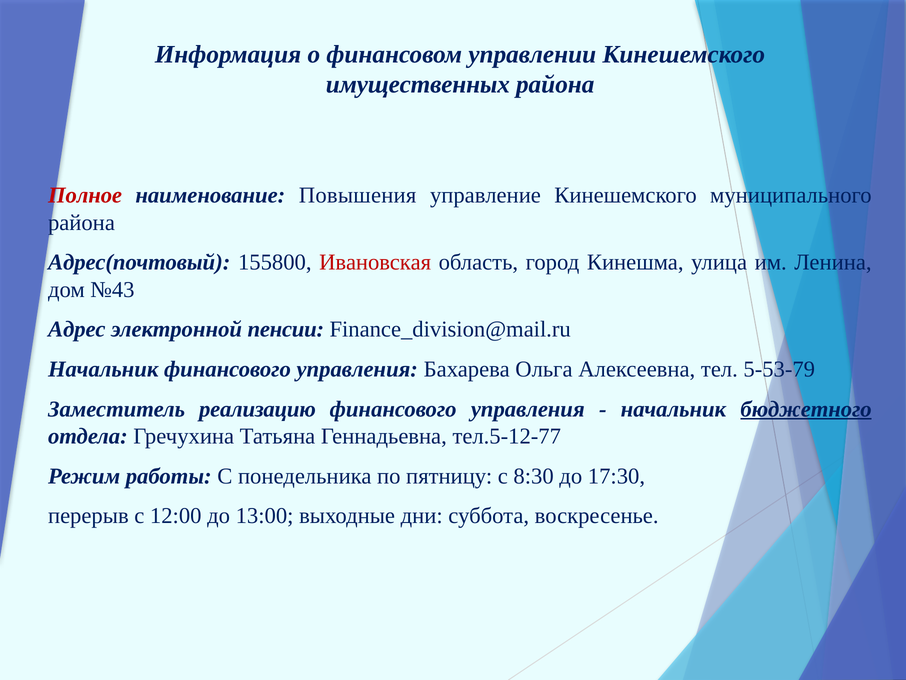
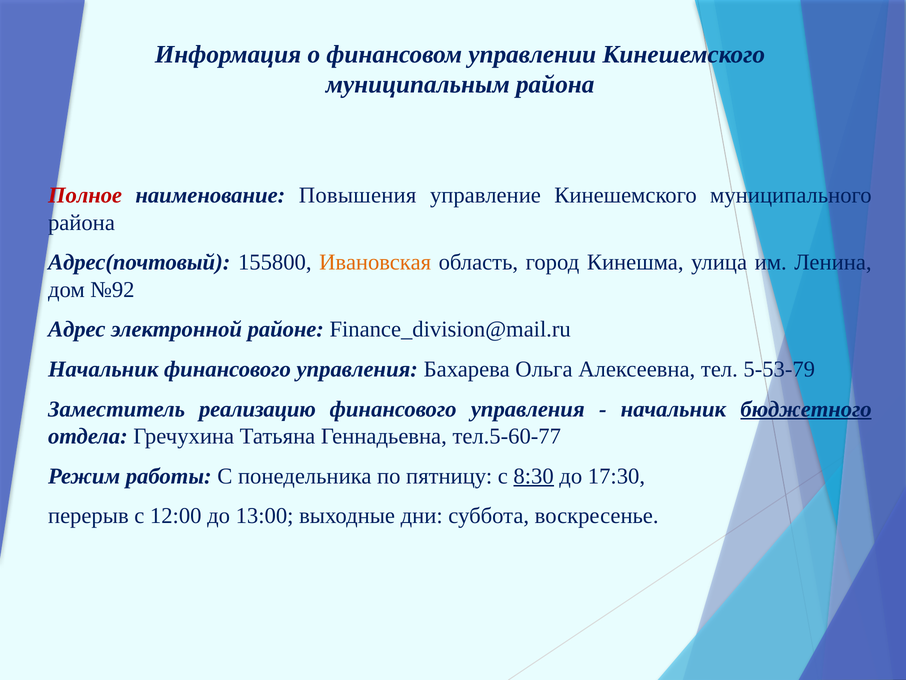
имущественных: имущественных -> муниципальным (418, 84)
Ивановская colour: red -> orange (375, 262)
№43: №43 -> №92 (112, 289)
пенсии: пенсии -> районе (286, 329)
тел.5-12-77: тел.5-12-77 -> тел.5-60-77 (507, 436)
8:30 underline: none -> present (534, 476)
